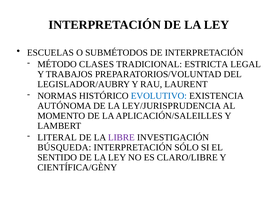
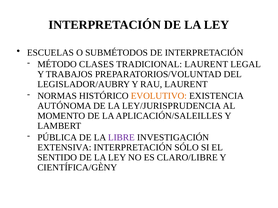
TRADICIONAL ESTRICTA: ESTRICTA -> LAURENT (206, 64)
EVOLUTIVO colour: blue -> orange (159, 96)
LITERAL: LITERAL -> PÚBLICA (57, 138)
BÚSQUEDA: BÚSQUEDA -> EXTENSIVA (64, 148)
